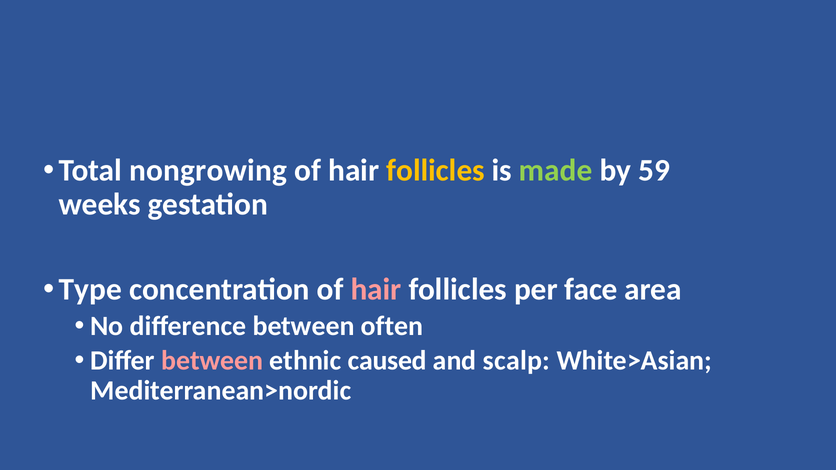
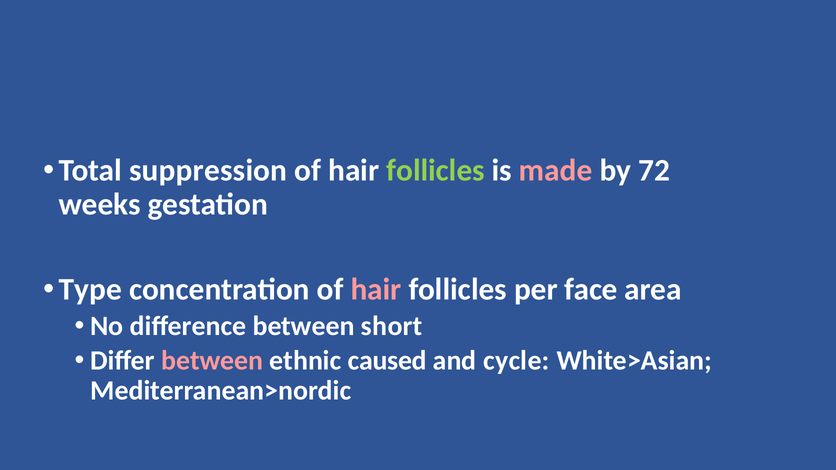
nongrowing: nongrowing -> suppression (208, 171)
follicles colour: yellow -> light green (436, 171)
made colour: light green -> pink (556, 171)
59: 59 -> 72 (654, 171)
often: often -> short (392, 326)
scalp: scalp -> cycle (516, 361)
